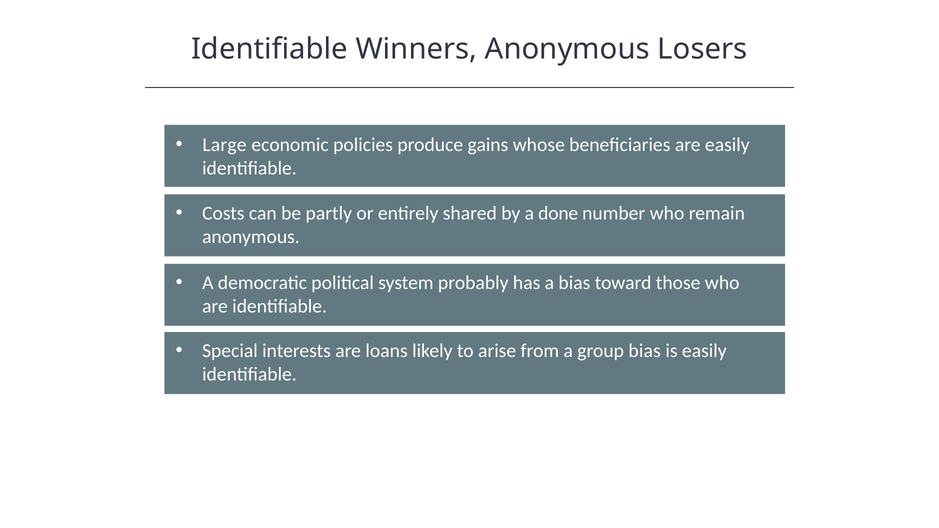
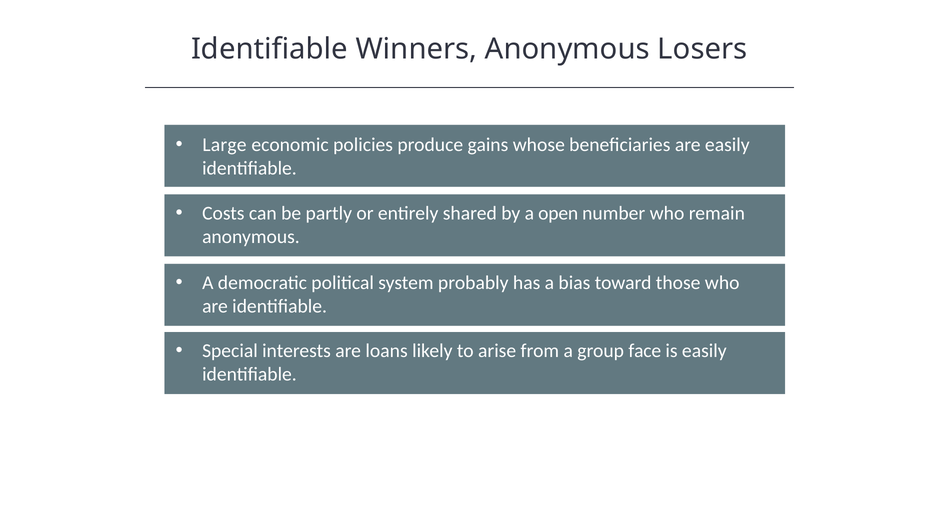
done: done -> open (558, 213)
group bias: bias -> face (645, 351)
